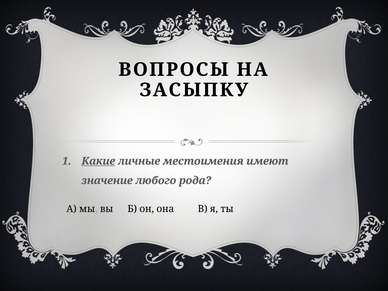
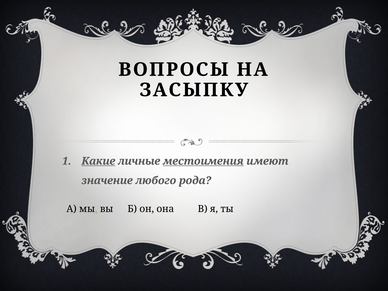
местоимения underline: none -> present (203, 161)
